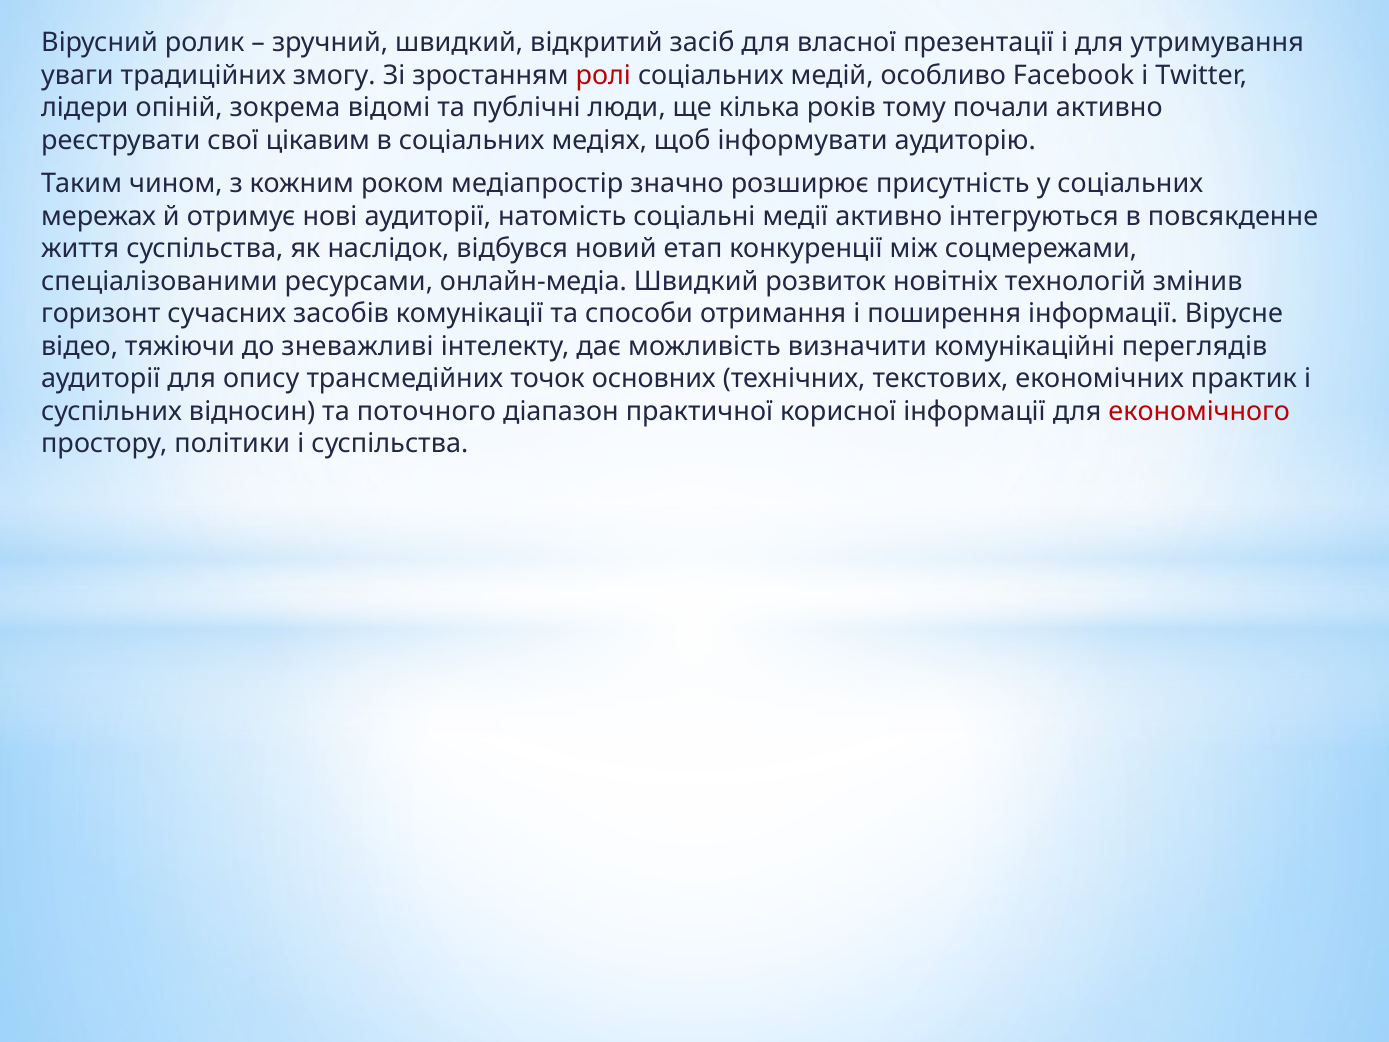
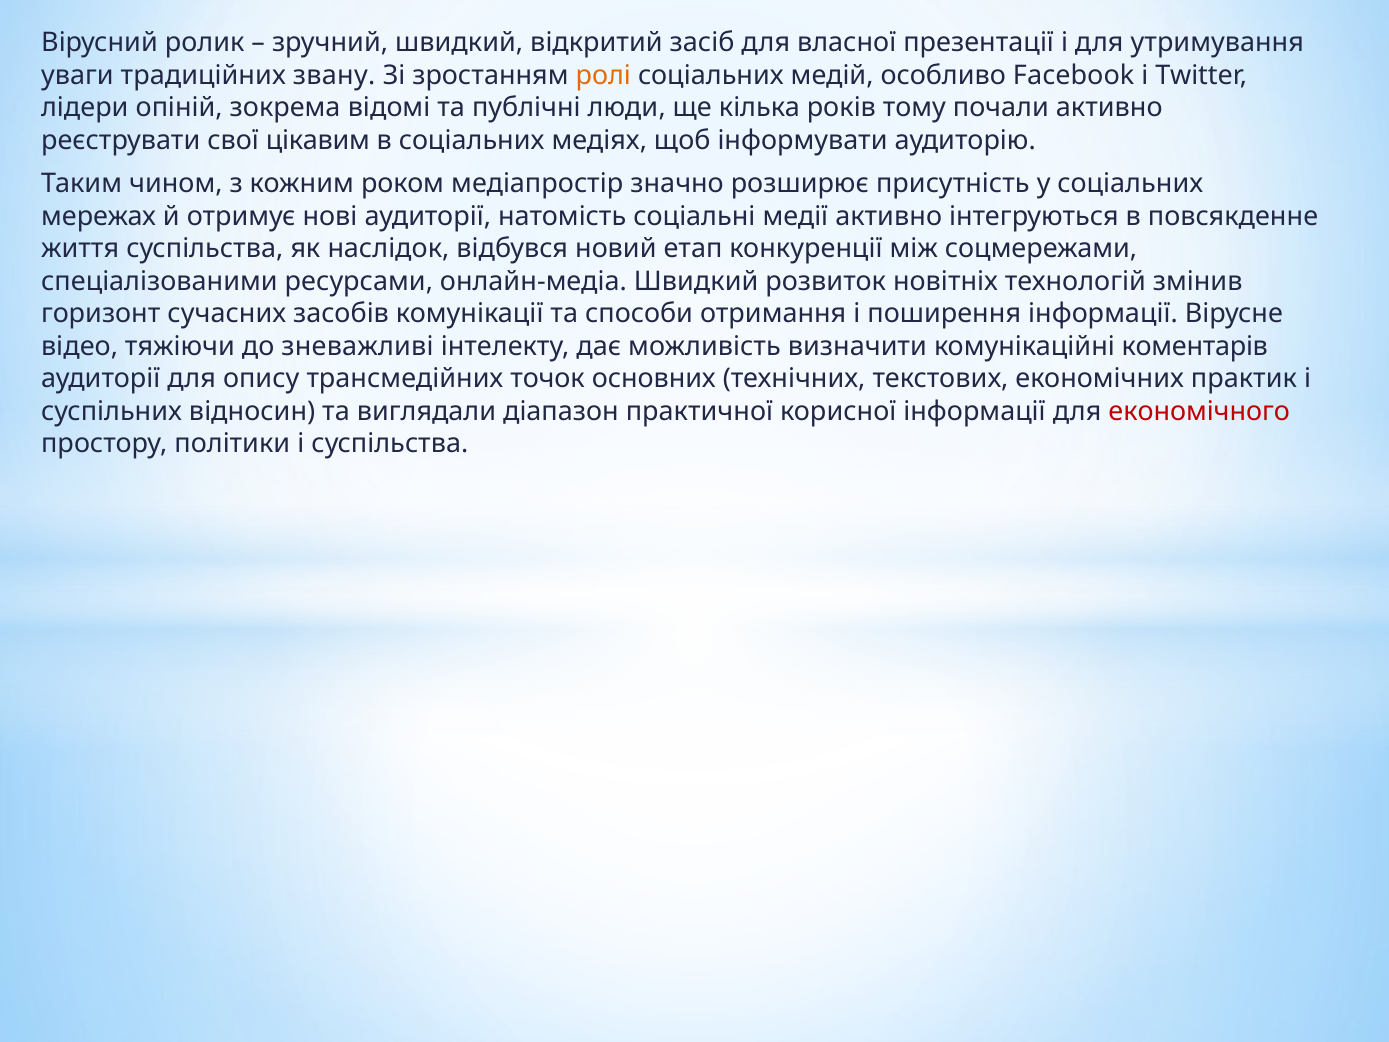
змогу: змогу -> звану (334, 75)
ролі colour: red -> orange (603, 75)
переглядів: переглядів -> коментарів (1195, 346)
поточного: поточного -> виглядали (426, 411)
